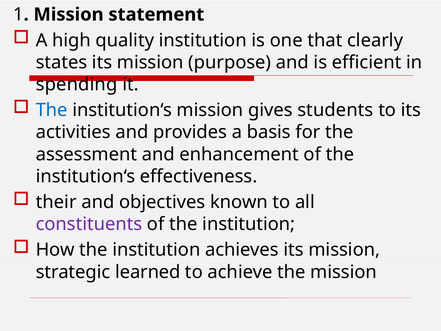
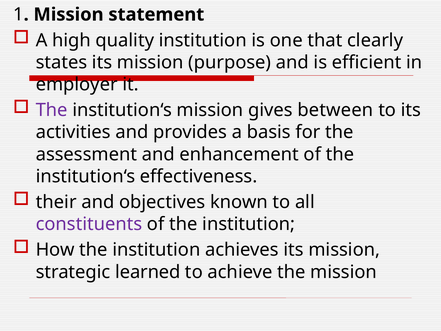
spending: spending -> employer (77, 84)
The colour: blue -> purple (52, 110)
students: students -> between (335, 110)
